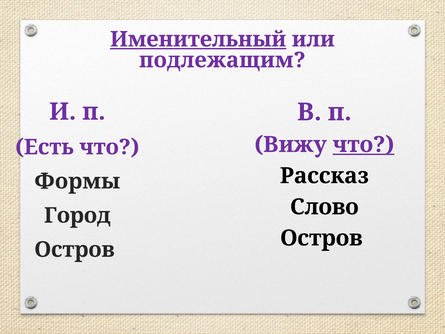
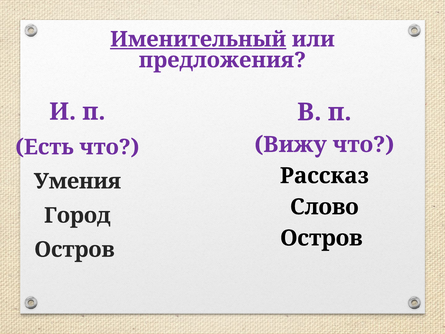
подлежащим: подлежащим -> предложения (222, 60)
что underline: present -> none (363, 145)
Формы: Формы -> Умения (77, 181)
